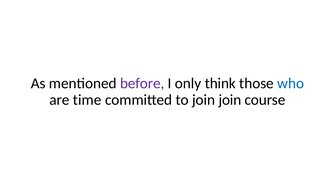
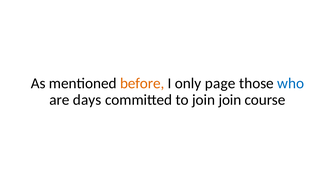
before colour: purple -> orange (142, 83)
think: think -> page (220, 83)
time: time -> days (87, 100)
